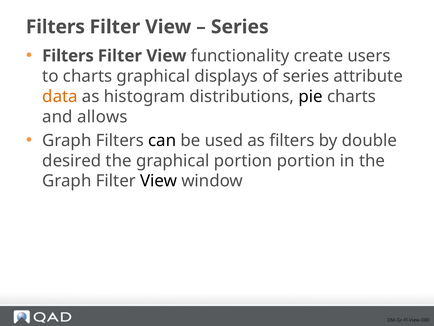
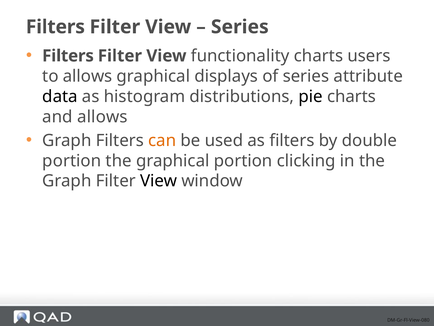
functionality create: create -> charts (318, 56)
to charts: charts -> allows (88, 76)
data colour: orange -> black (60, 96)
can colour: black -> orange (162, 140)
desired: desired -> portion (72, 161)
portion portion: portion -> clicking (306, 161)
